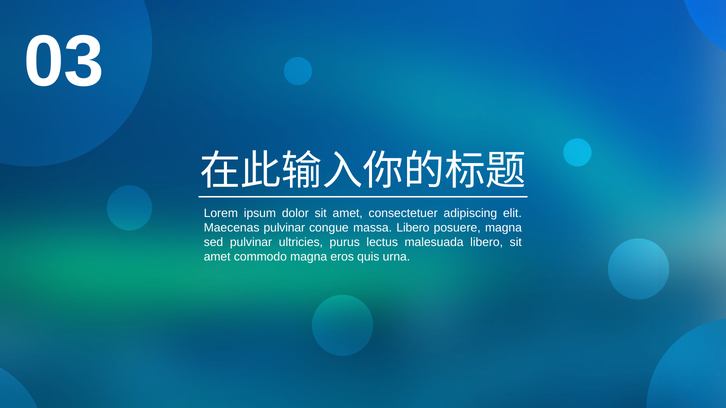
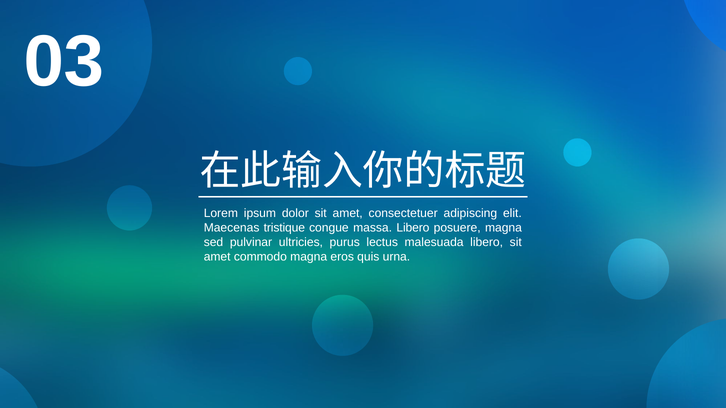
Maecenas pulvinar: pulvinar -> tristique (284, 228)
